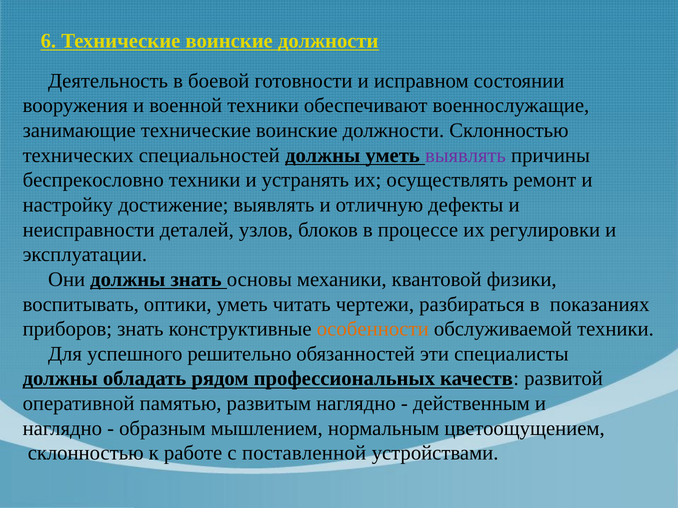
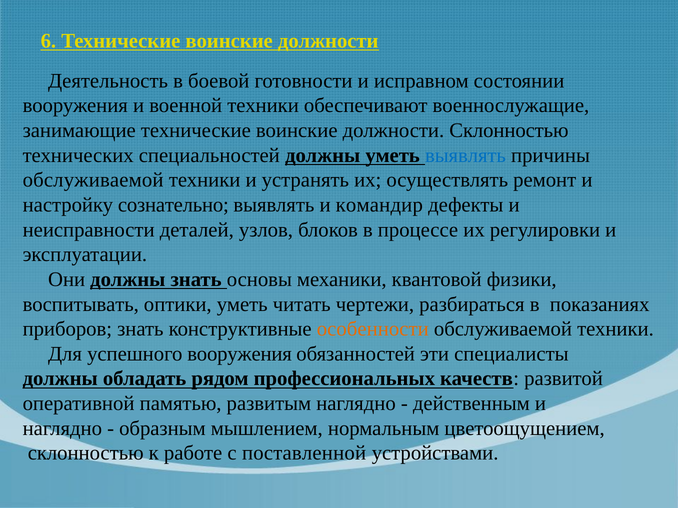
выявлять colour: purple -> blue (465, 155)
беспрекословно: беспрекословно -> обслуживаемой (93, 180)
достижение: достижение -> сознательно (173, 205)
отличную: отличную -> командир (379, 205)
успешного решительно: решительно -> вооружения (240, 354)
